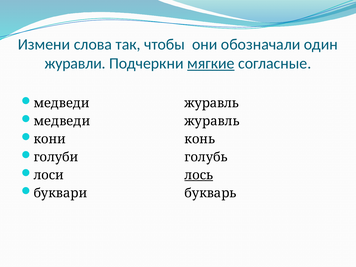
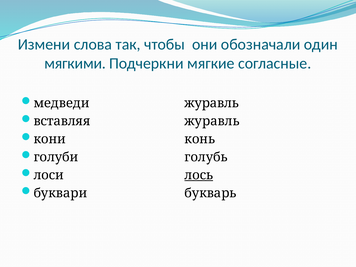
журавли: журавли -> мягкими (75, 64)
мягкие underline: present -> none (211, 64)
медведи: медведи -> вставляя (62, 121)
